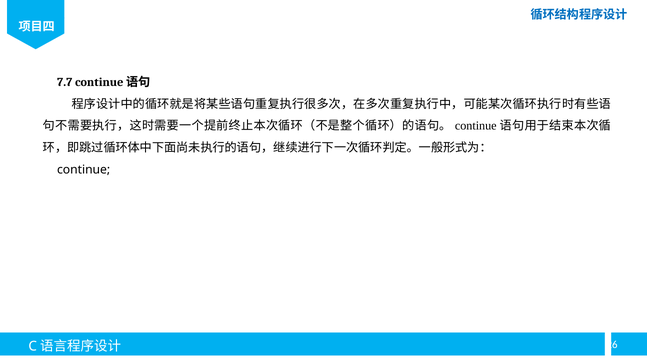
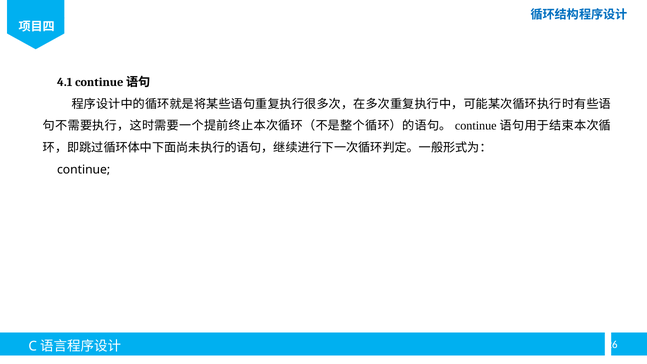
7.7: 7.7 -> 4.1 (65, 82)
